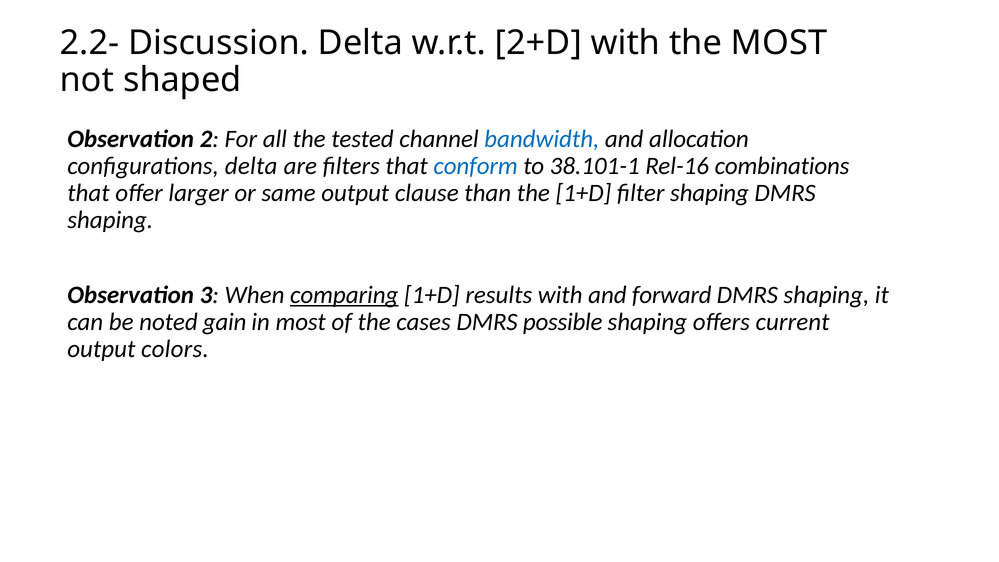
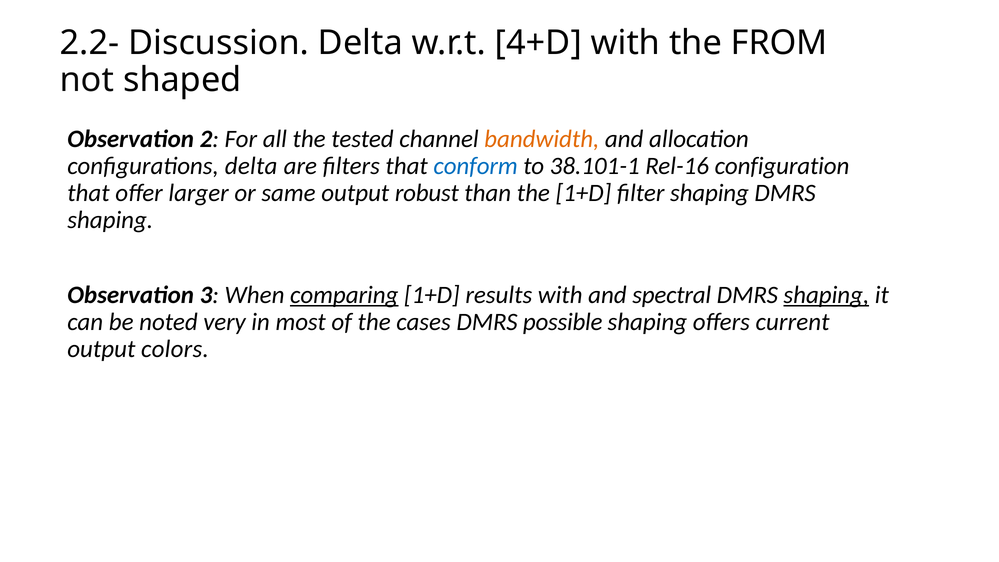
2+D: 2+D -> 4+D (538, 43)
the MOST: MOST -> FROM (779, 43)
bandwidth colour: blue -> orange (542, 139)
combinations: combinations -> configuration (782, 166)
clause: clause -> robust (427, 193)
forward: forward -> spectral (672, 295)
shaping underline: none -> present (826, 295)
gain: gain -> very (225, 322)
